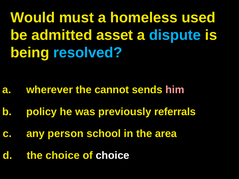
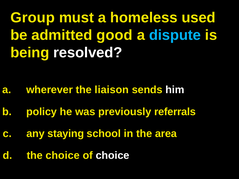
Would: Would -> Group (33, 18)
asset: asset -> good (114, 35)
resolved colour: light blue -> white (88, 53)
cannot: cannot -> liaison (112, 90)
him colour: pink -> white (175, 90)
person: person -> staying (66, 134)
